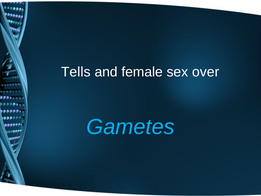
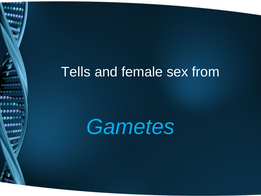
over: over -> from (206, 72)
